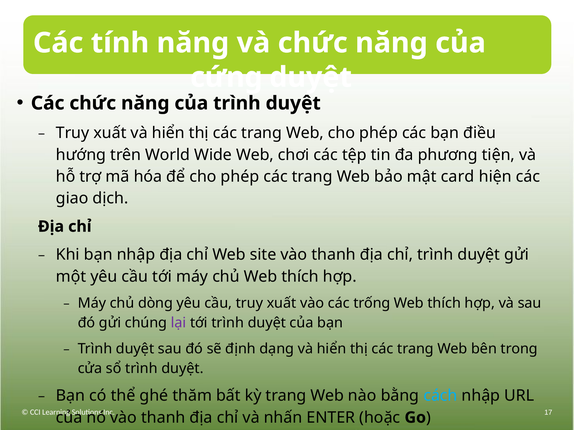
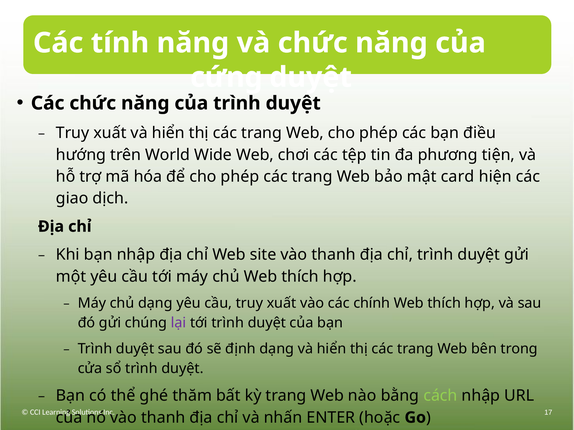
chủ dòng: dòng -> dạng (155, 304)
trống: trống -> chính (372, 304)
cách colour: light blue -> light green (440, 396)
